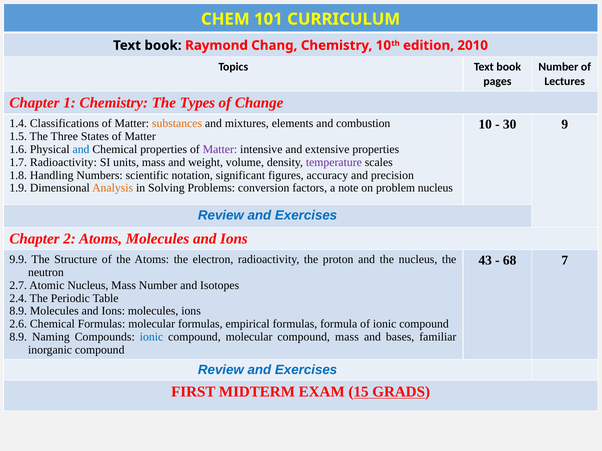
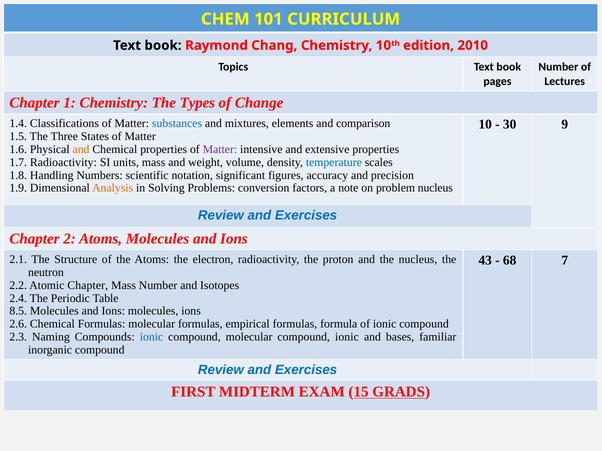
substances colour: orange -> blue (177, 124)
combustion: combustion -> comparison (363, 124)
and colour: blue -> orange (81, 150)
temperature colour: purple -> blue (334, 162)
9.9: 9.9 -> 2.1 (18, 260)
2.7: 2.7 -> 2.2 (18, 286)
Atomic Nucleus: Nucleus -> Chapter (88, 286)
8.9: 8.9 -> 8.5 (18, 311)
8.9: 8.9 -> 2.3 (18, 337)
compound mass: mass -> ionic (347, 337)
